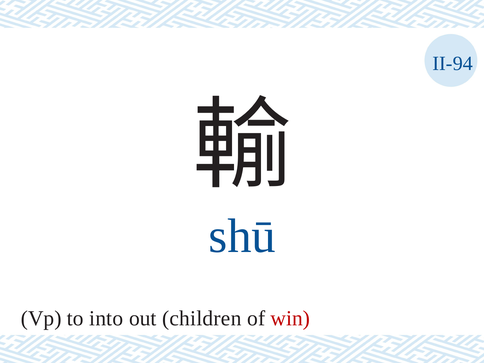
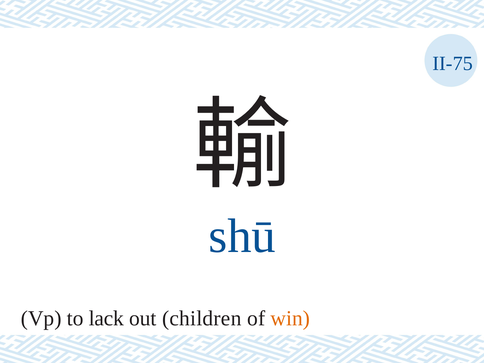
II-94: II-94 -> II-75 (453, 63)
into: into -> lack (106, 318)
win colour: red -> orange (290, 318)
